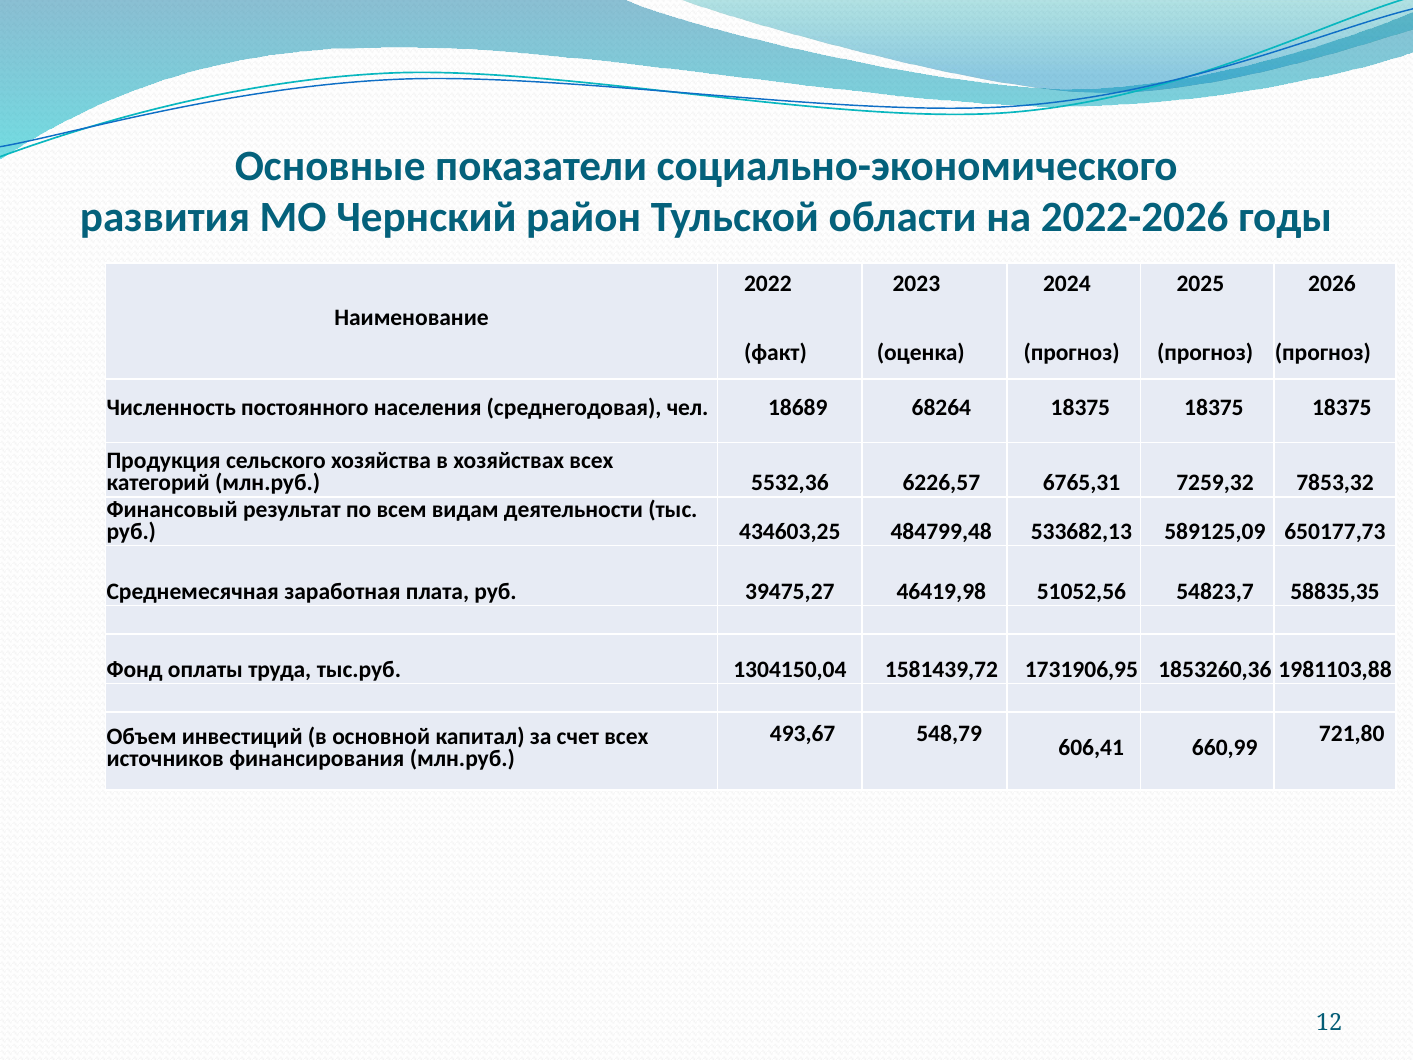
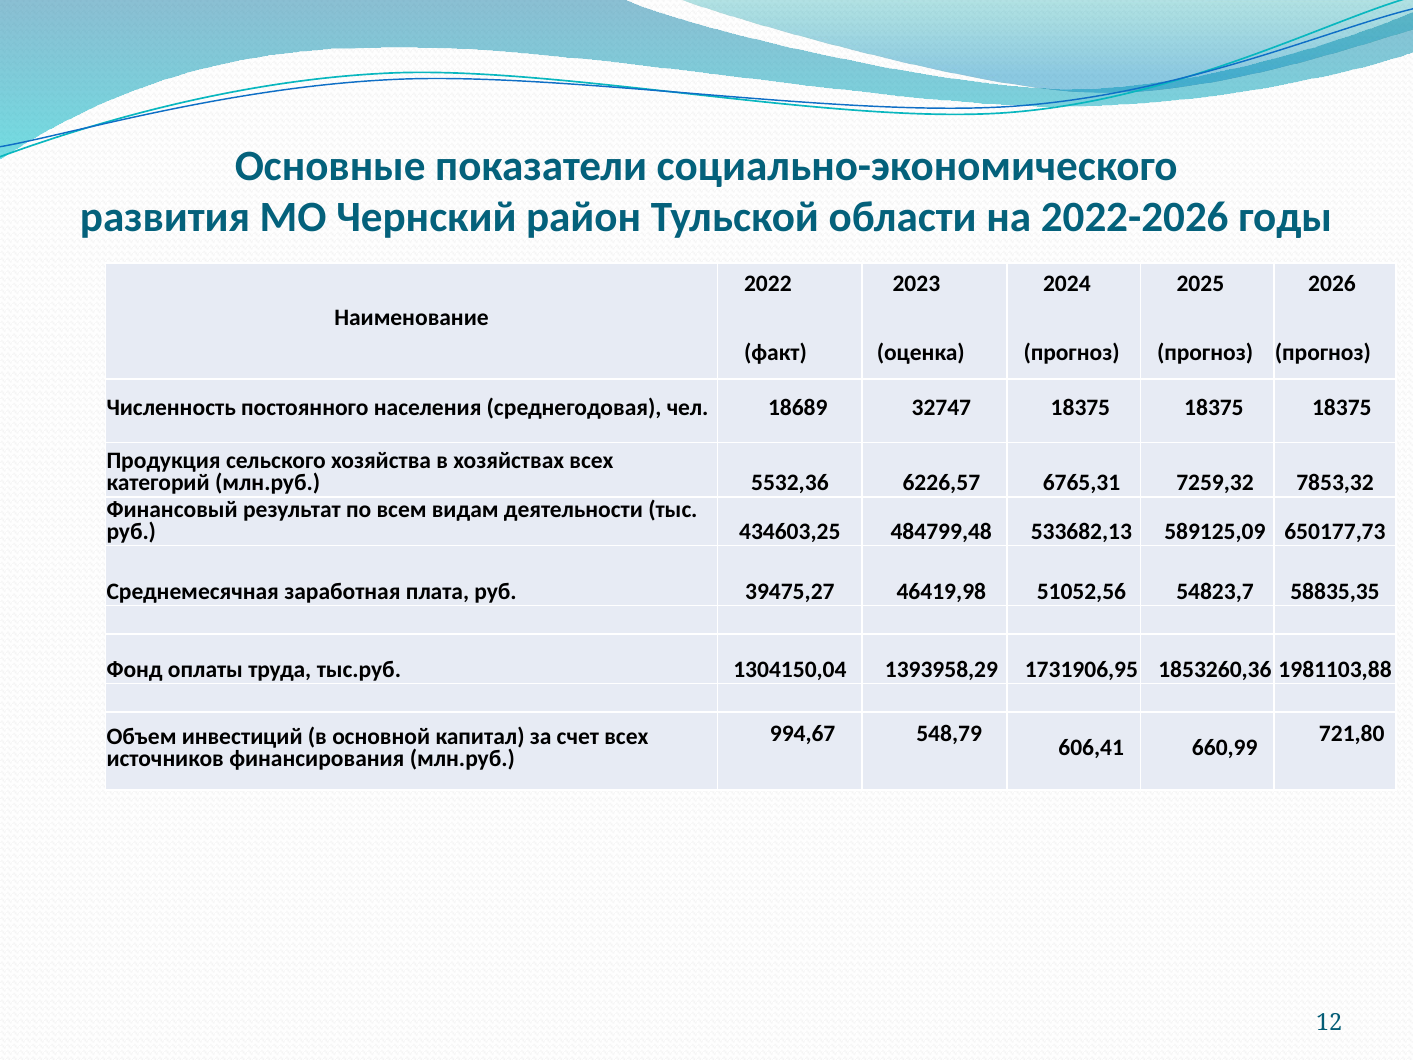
68264: 68264 -> 32747 (941, 407)
1581439,72: 1581439,72 -> 1393958,29 (941, 669)
493,67: 493,67 -> 994,67 (803, 734)
